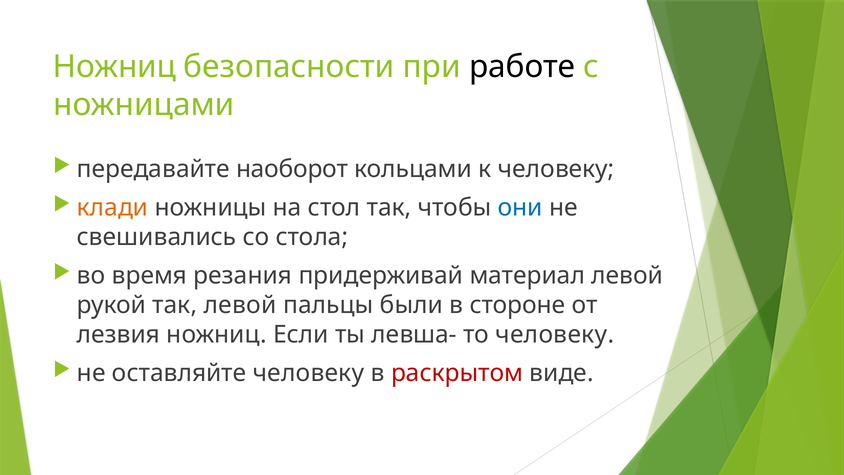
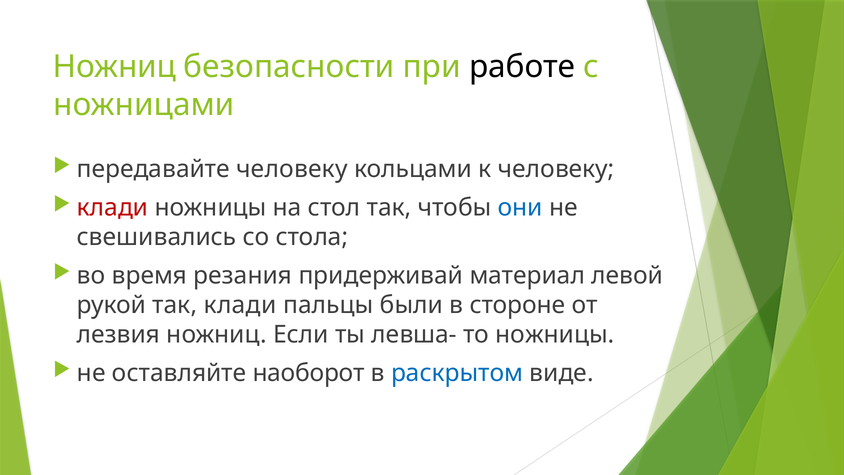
передавайте наоборот: наоборот -> человеку (292, 169)
клади colour: orange -> red (113, 208)
так левой: левой -> клади (240, 305)
то человеку: человеку -> ножницы (555, 335)
оставляйте человеку: человеку -> наоборот (309, 373)
раскрытом colour: red -> blue (457, 373)
